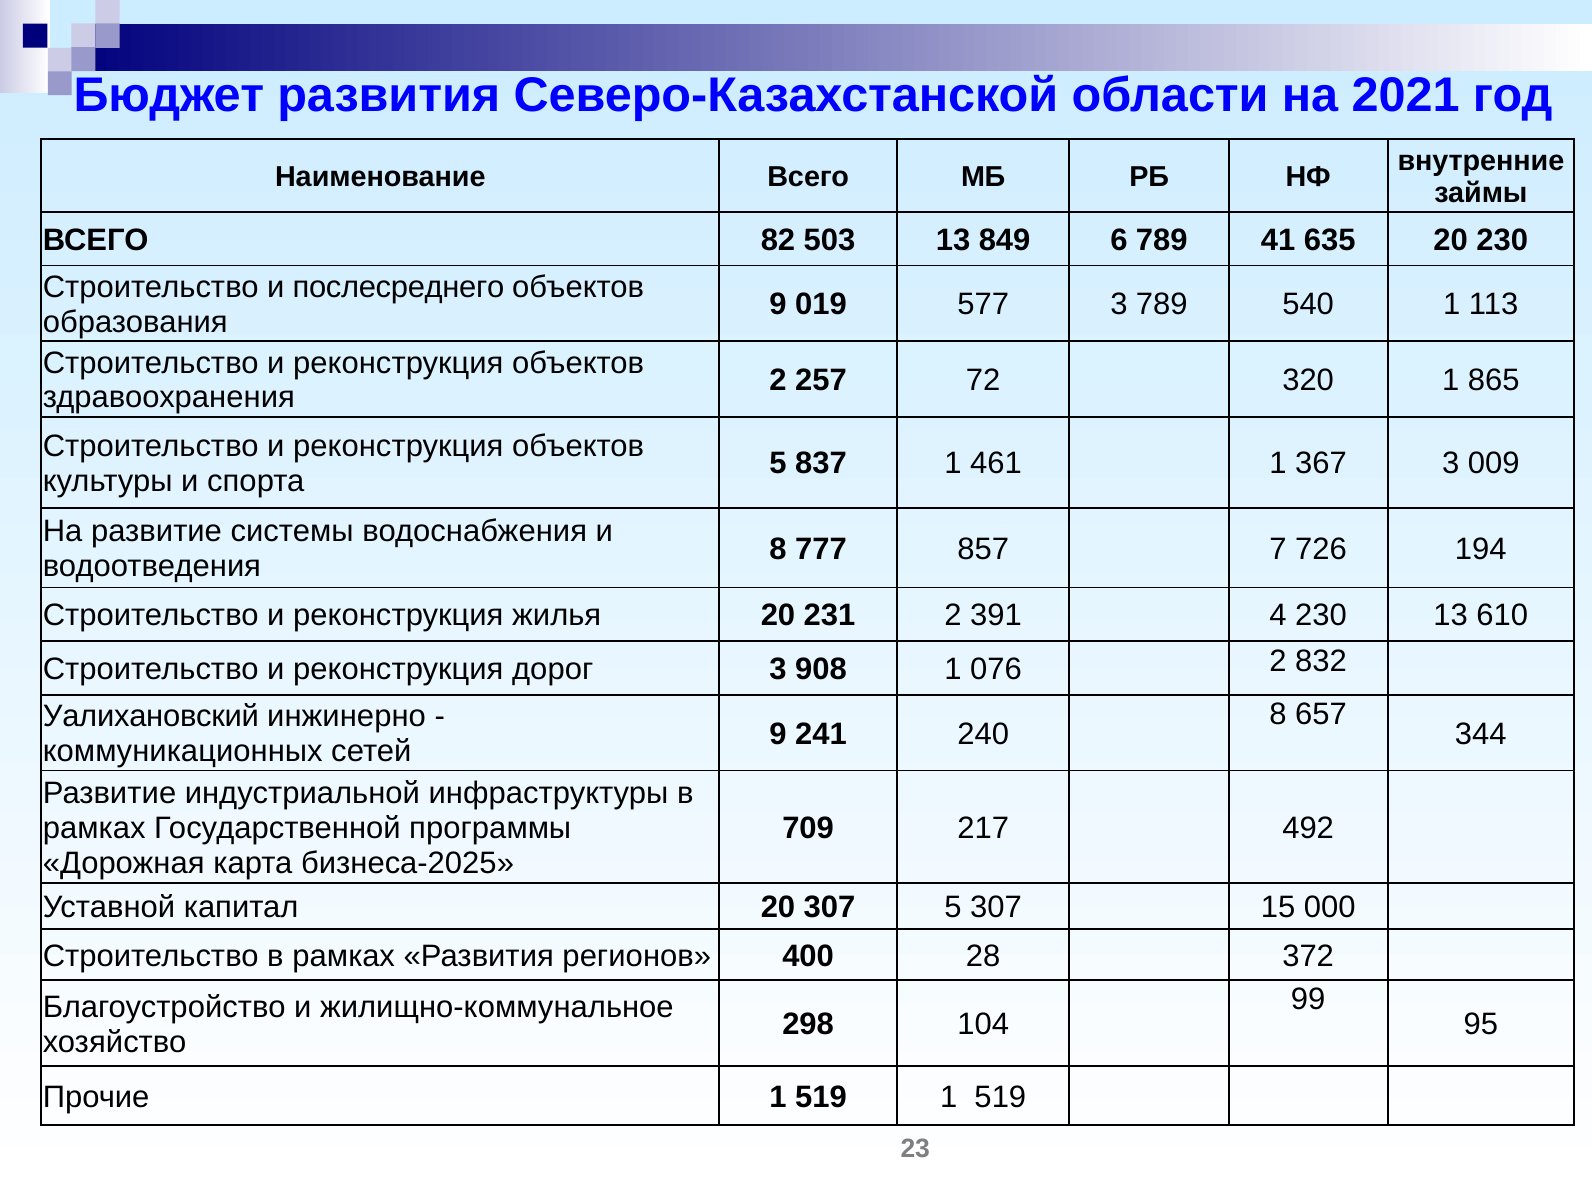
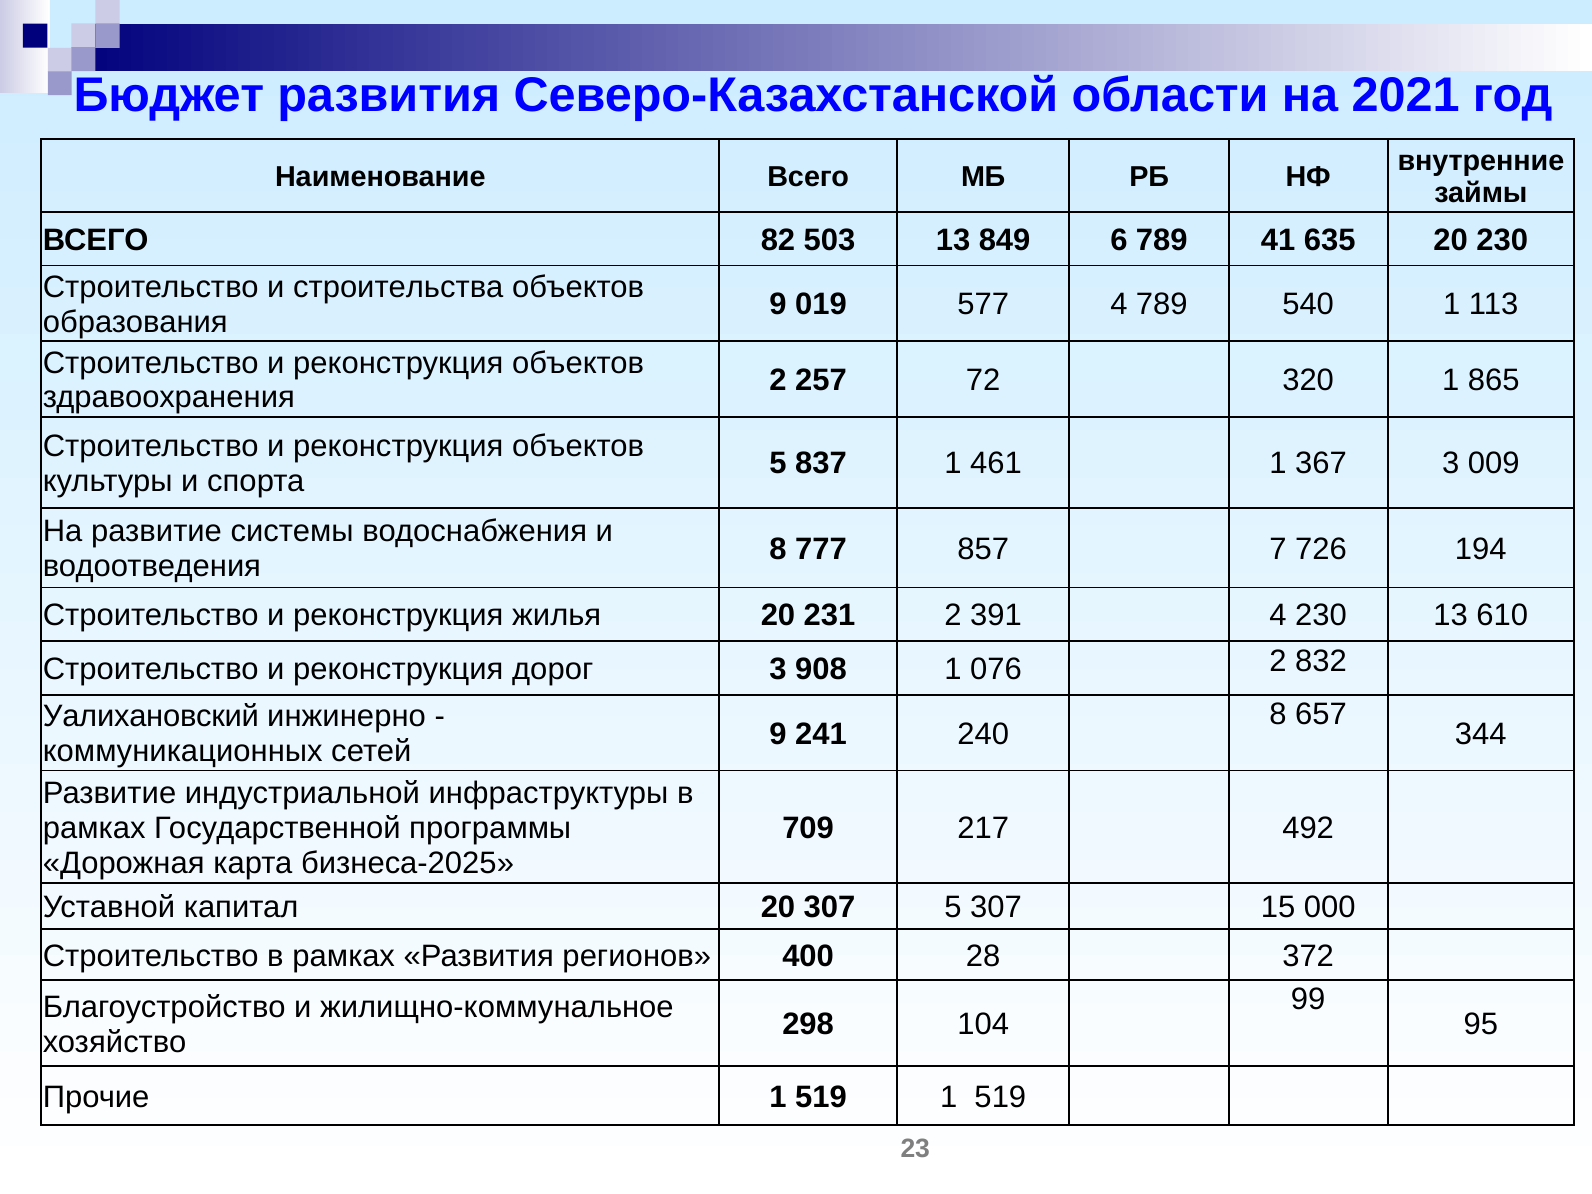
послесреднего: послесреднего -> строительства (398, 287)
577 3: 3 -> 4 (1119, 305)
